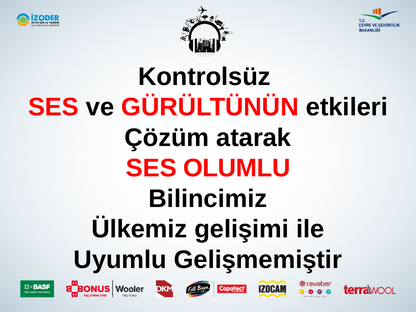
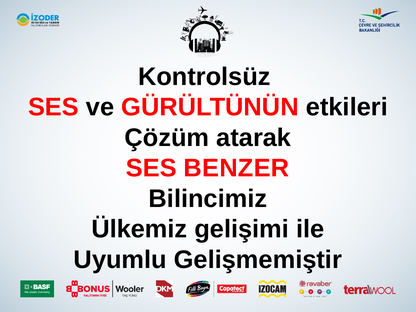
OLUMLU: OLUMLU -> BENZER (236, 168)
